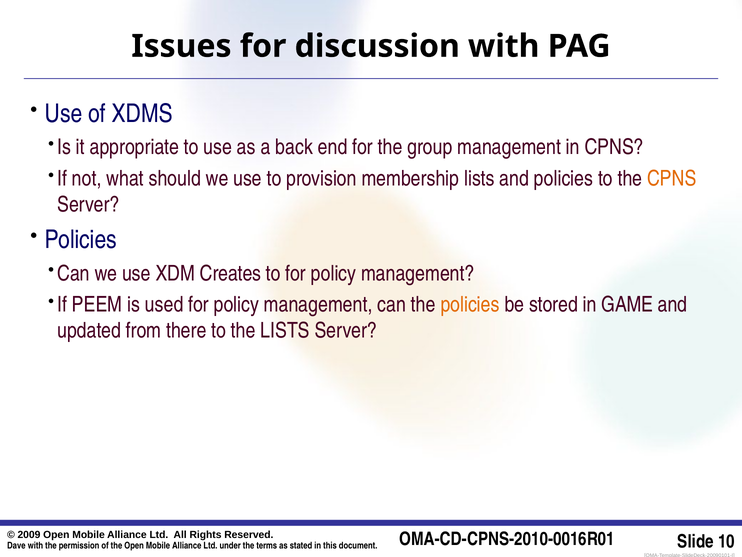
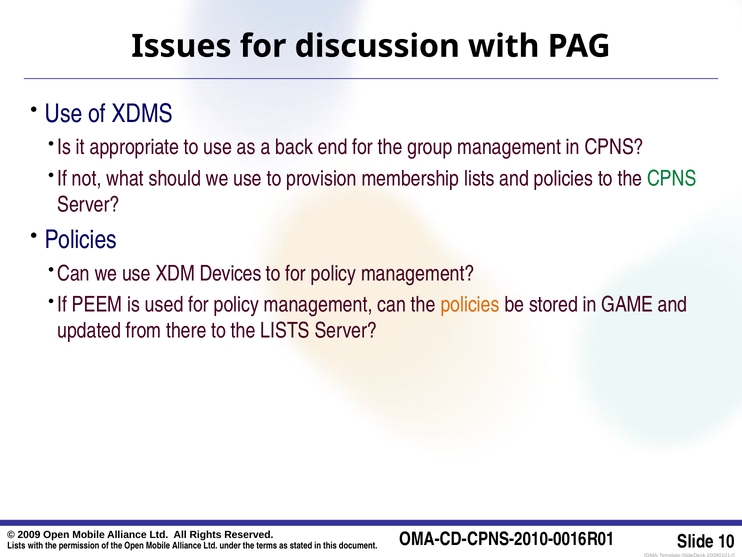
CPNS colour: orange -> green (672, 178)
Creates: Creates -> Devices (231, 273)
Dave: Dave -> Lists (16, 545)
